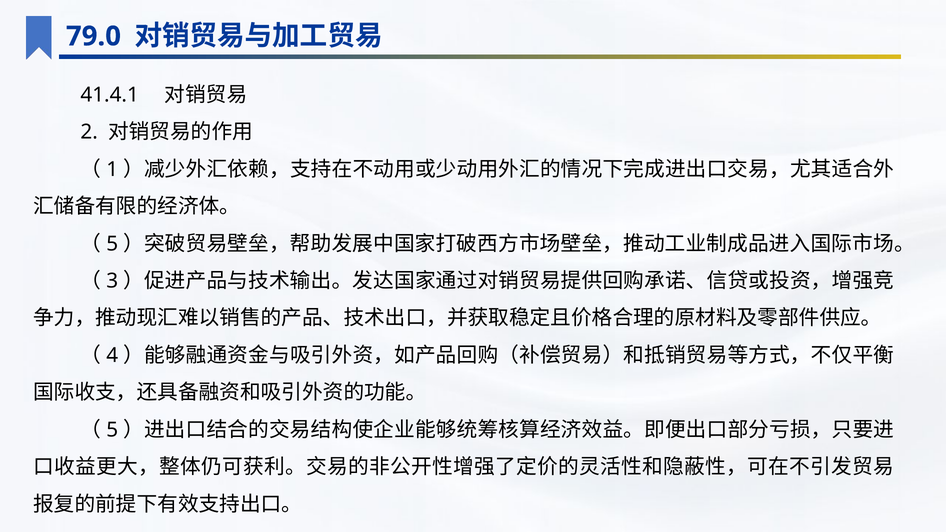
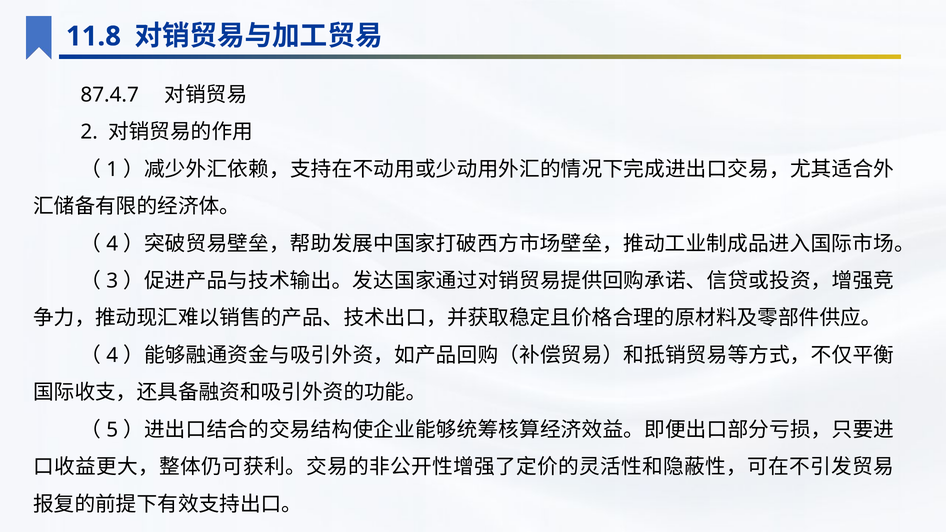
79.0: 79.0 -> 11.8 (93, 36)
41.4.1: 41.4.1 -> 87.4.7 (110, 95)
5: 5 -> 4 (112, 244)
